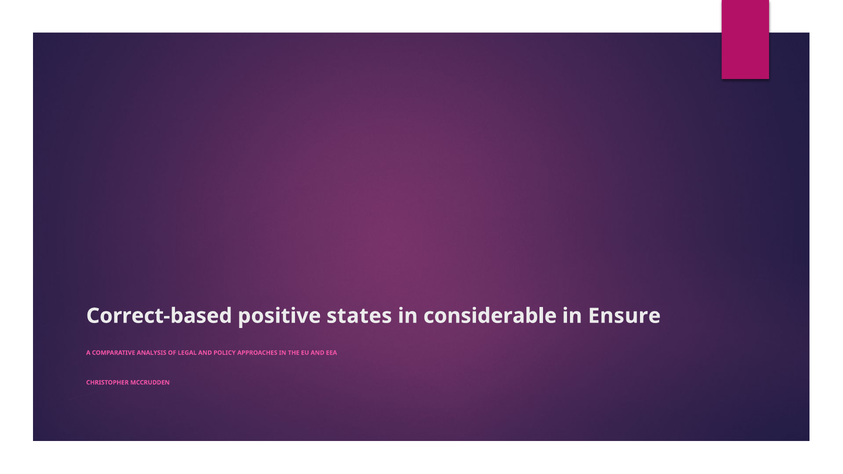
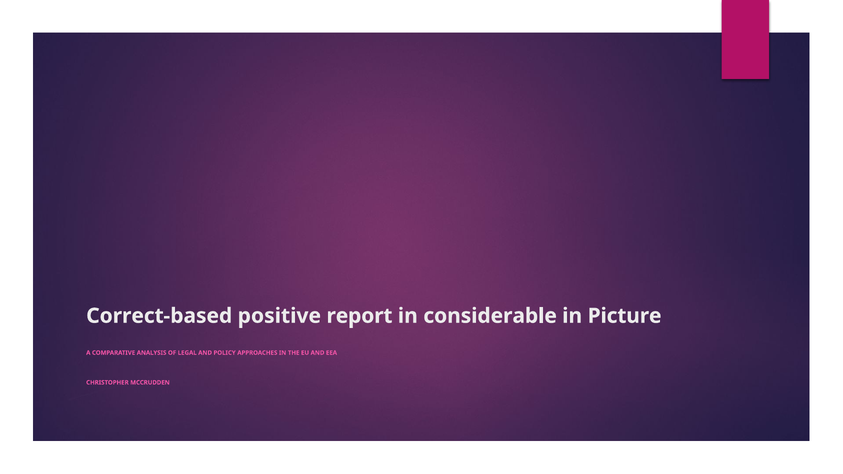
states: states -> report (359, 316)
Ensure: Ensure -> Picture (625, 316)
